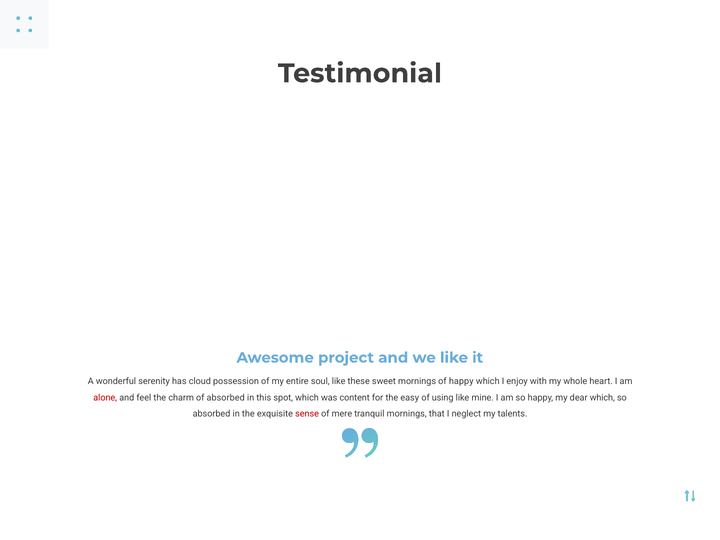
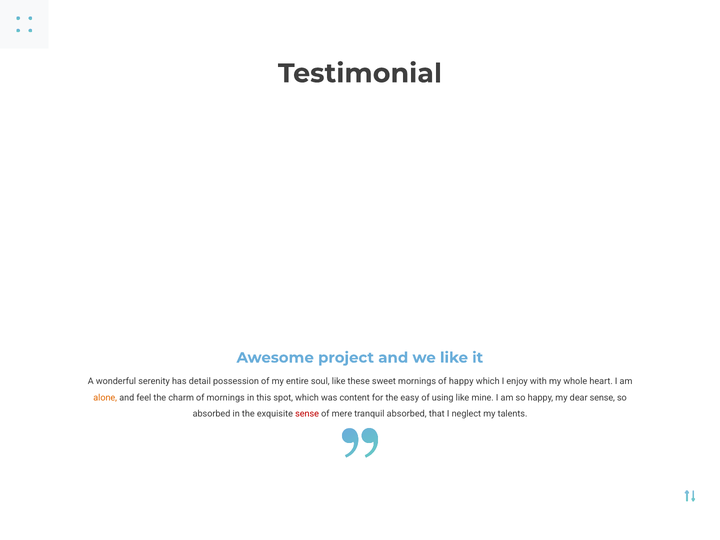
cloud: cloud -> detail (200, 381)
alone colour: red -> orange (105, 398)
of absorbed: absorbed -> mornings (226, 398)
dear which: which -> sense (602, 398)
mornings: mornings -> absorbed (407, 414)
